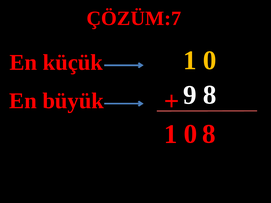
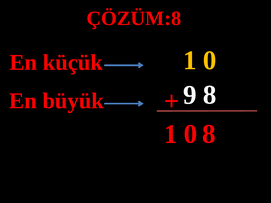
ÇÖZÜM:7: ÇÖZÜM:7 -> ÇÖZÜM:8 (134, 18)
